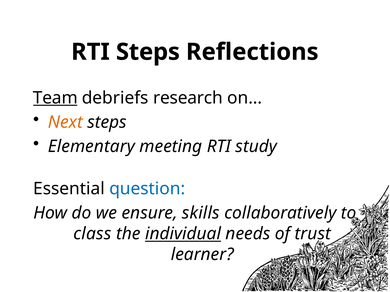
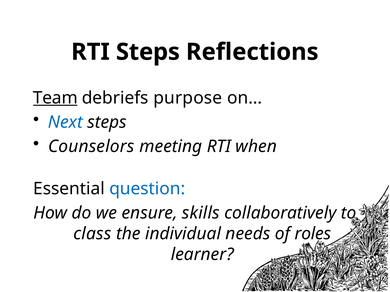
research: research -> purpose (188, 98)
Next colour: orange -> blue (65, 122)
Elementary: Elementary -> Counselors (91, 147)
study: study -> when (256, 147)
individual underline: present -> none (183, 234)
trust: trust -> roles (313, 234)
